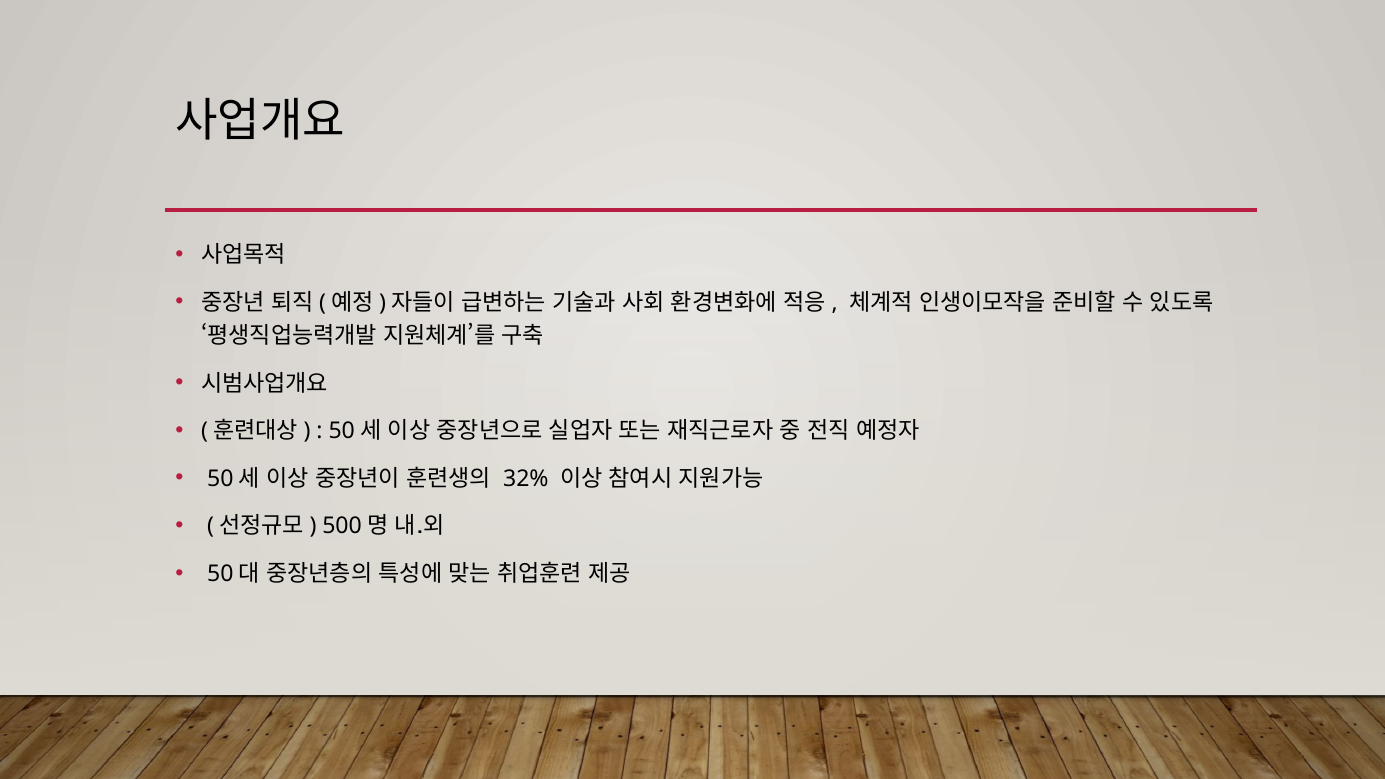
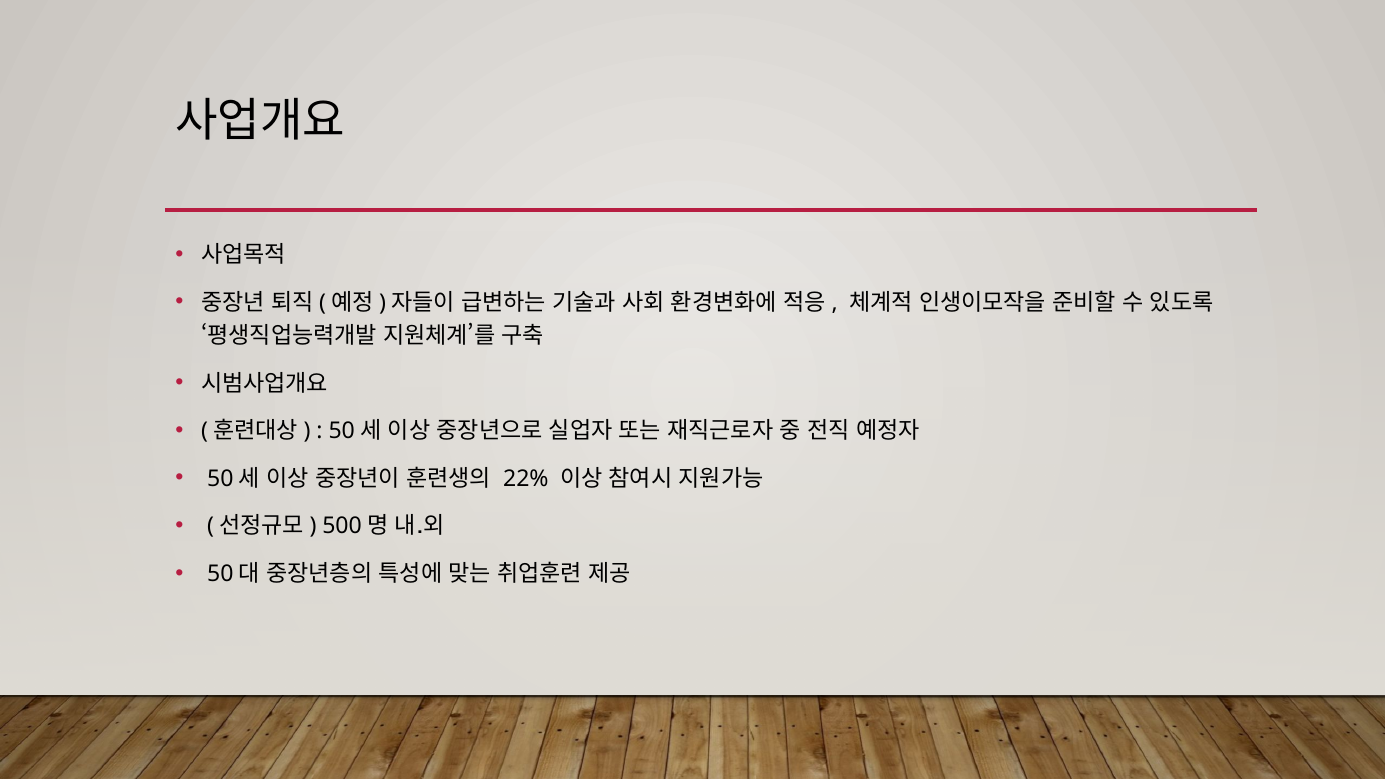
32%: 32% -> 22% (526, 479)
